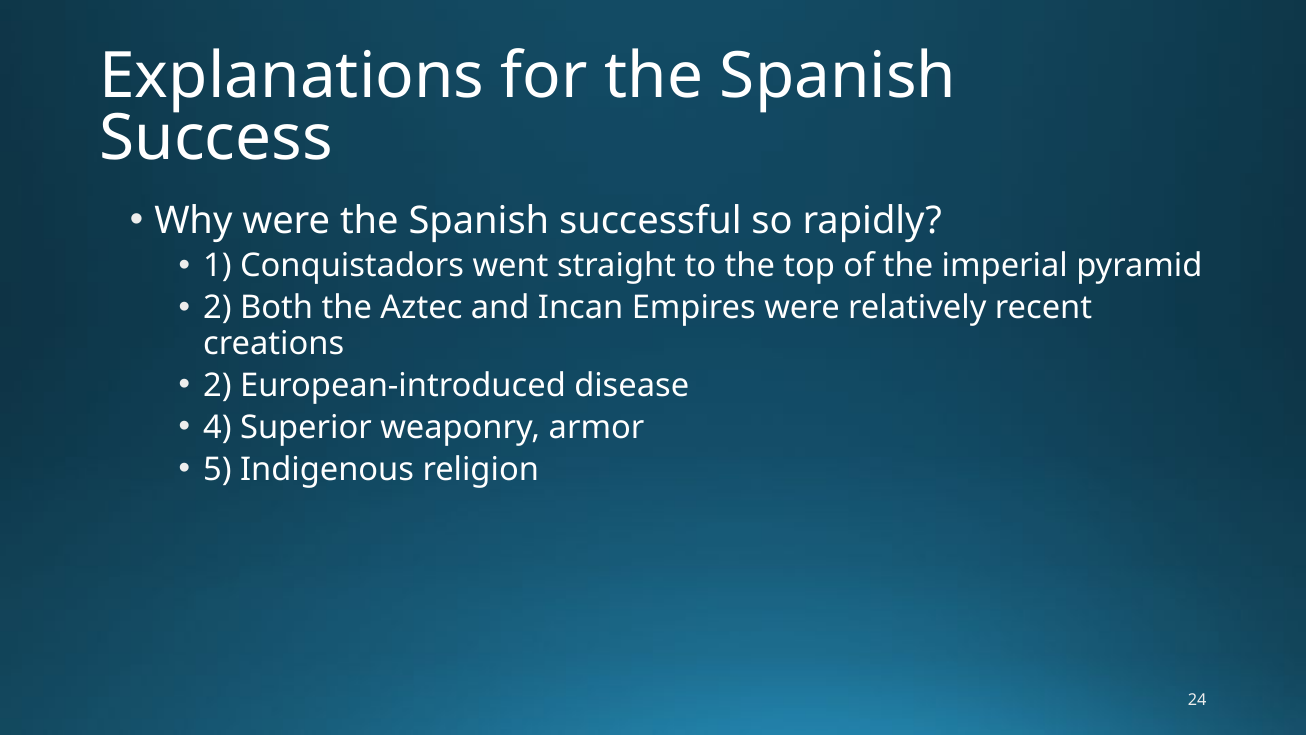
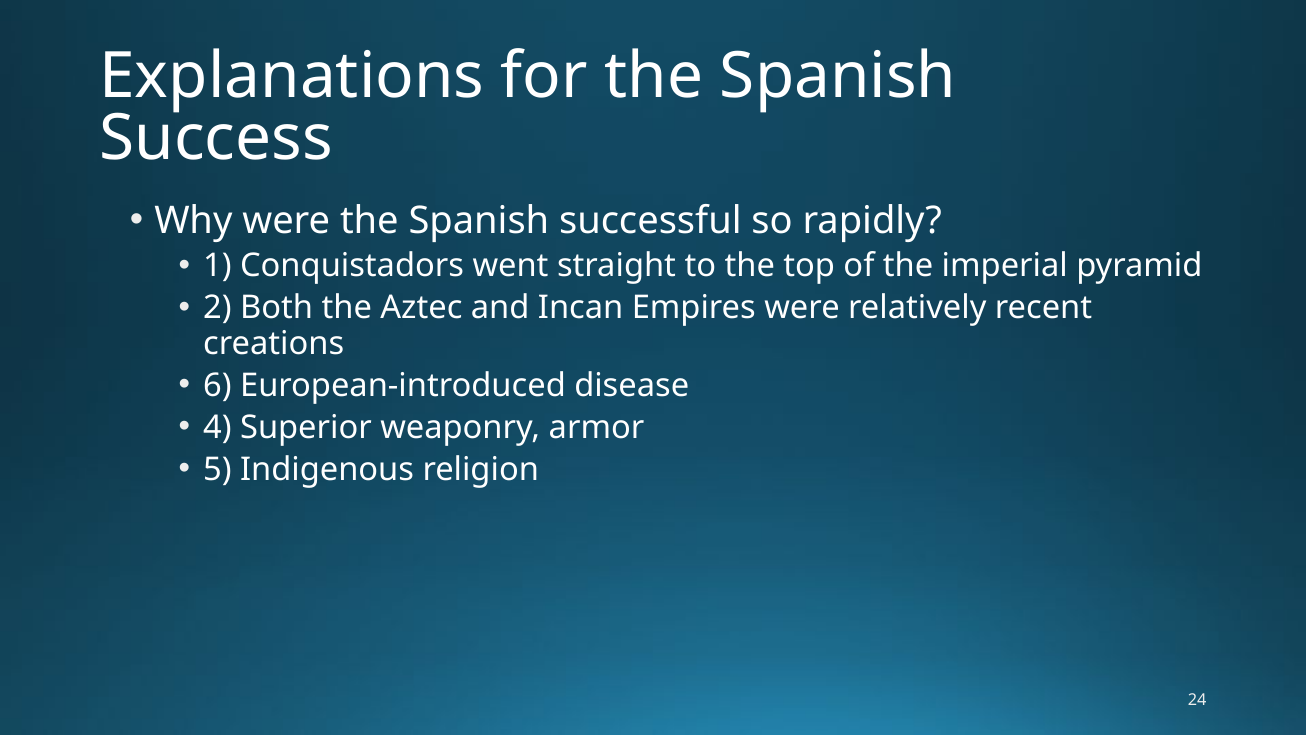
2: 2 -> 6 (217, 385)
